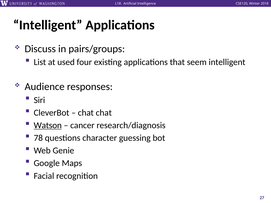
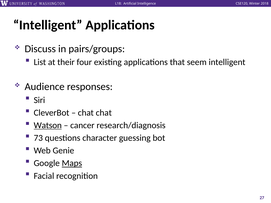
used: used -> their (66, 62)
78: 78 -> 73 (38, 138)
Maps underline: none -> present (72, 163)
